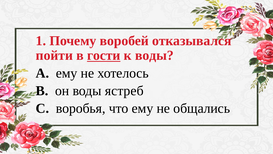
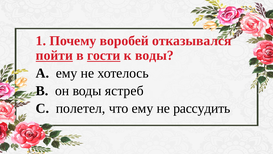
пойти underline: none -> present (54, 55)
воробья: воробья -> полетел (81, 108)
общались: общались -> рассудить (202, 108)
